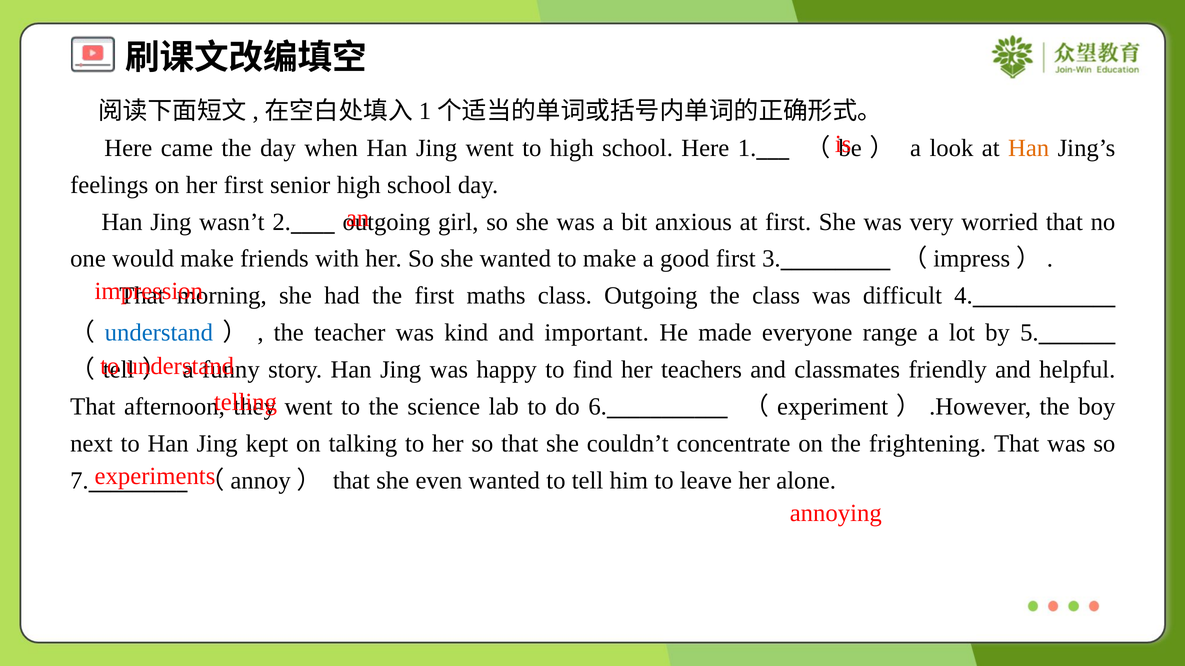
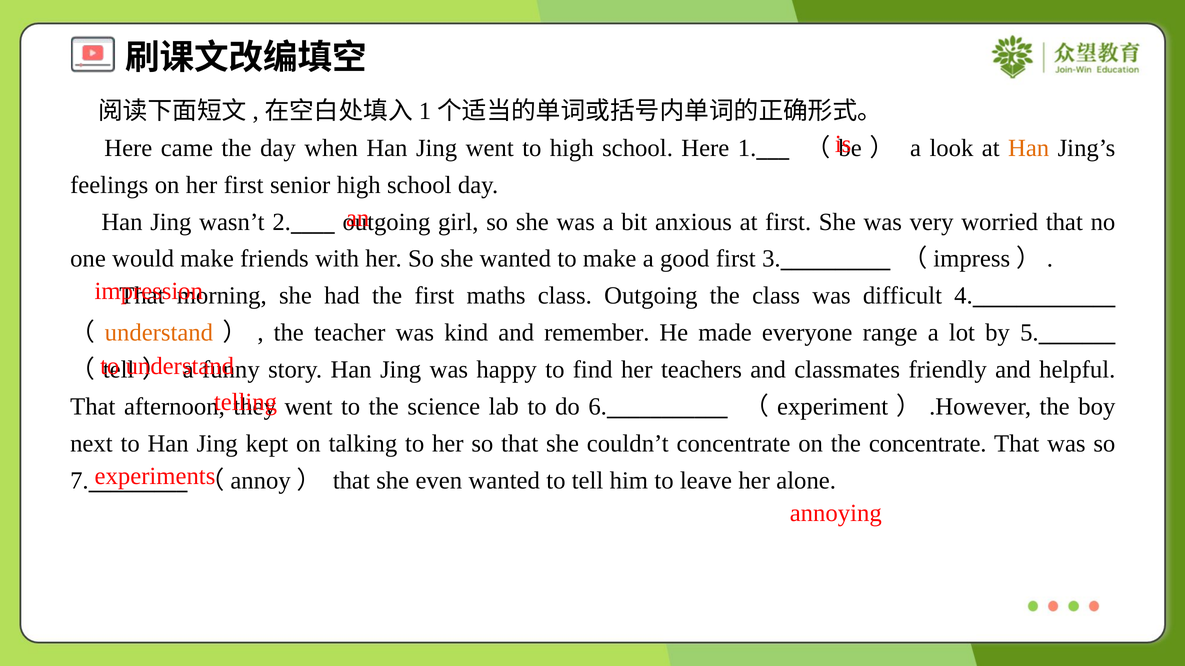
understand colour: blue -> orange (159, 333)
important: important -> remember (597, 333)
the frightening: frightening -> concentrate (928, 444)
